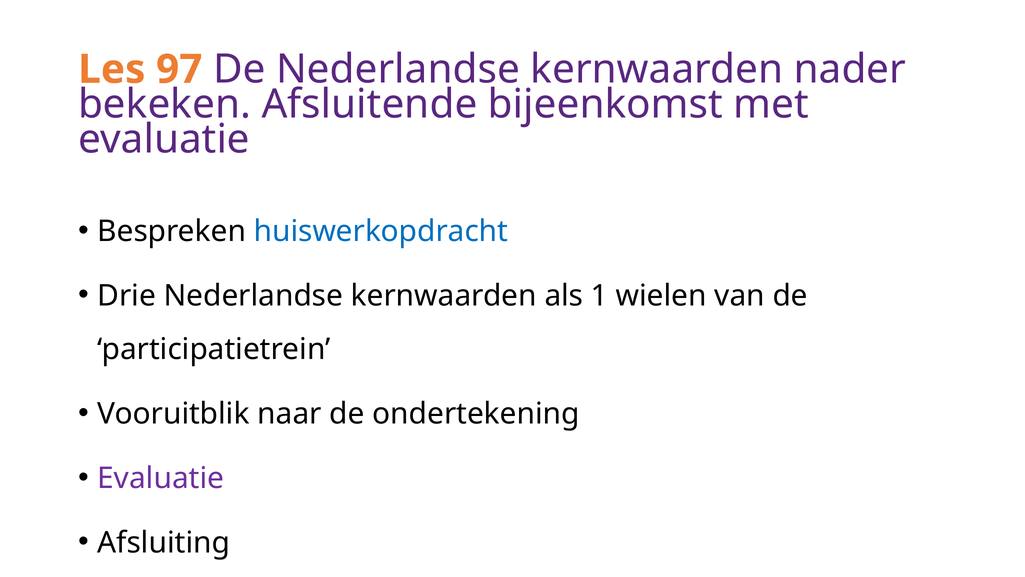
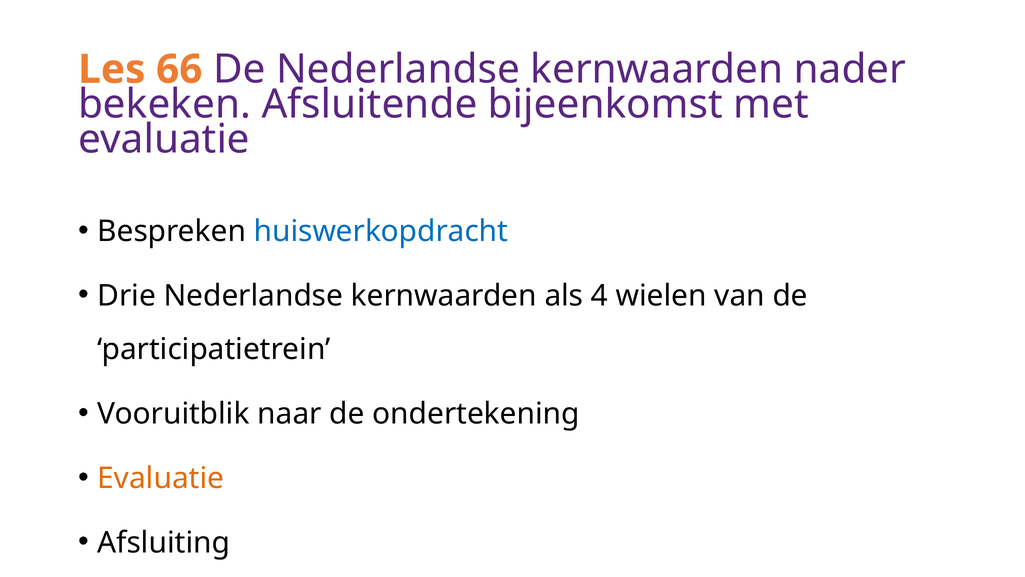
97: 97 -> 66 (179, 69)
1: 1 -> 4 (600, 296)
Evaluatie colour: purple -> orange (161, 478)
